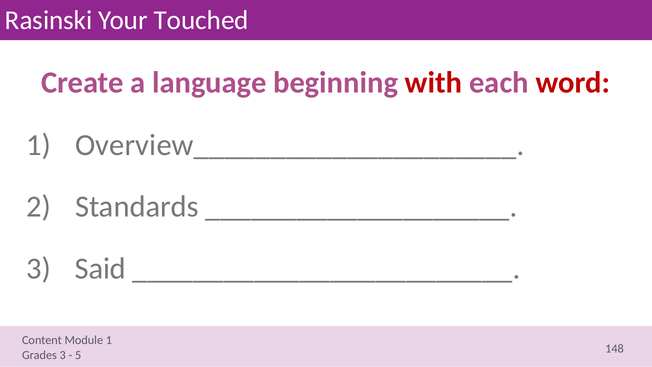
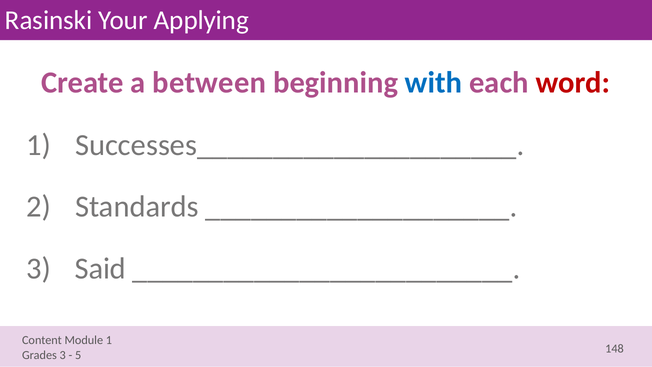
Touched: Touched -> Applying (201, 20)
language: language -> between (209, 83)
with colour: red -> blue (434, 83)
Overview_____________________: Overview_____________________ -> Successes_____________________ (300, 145)
